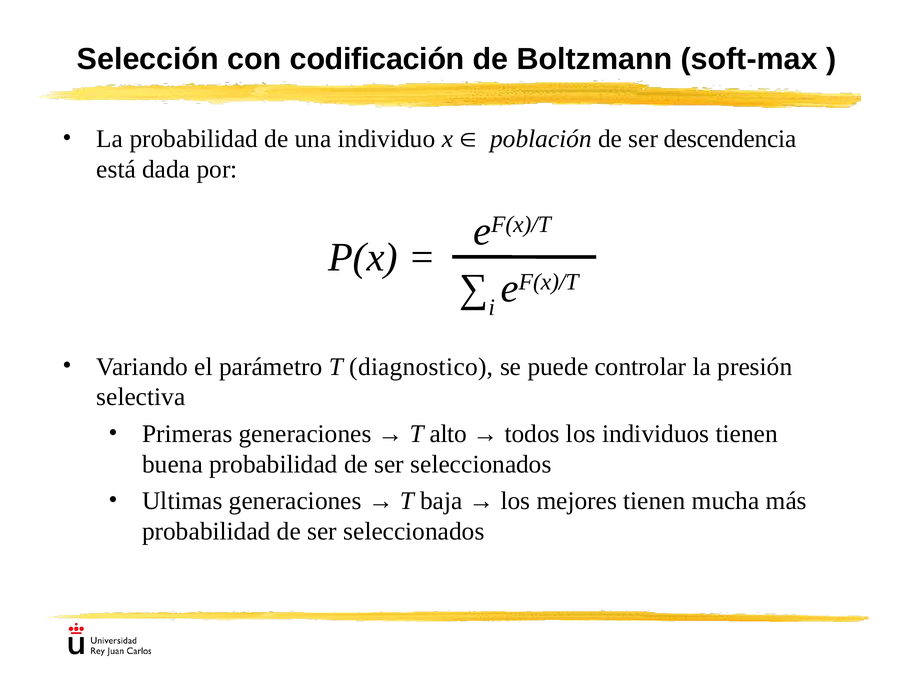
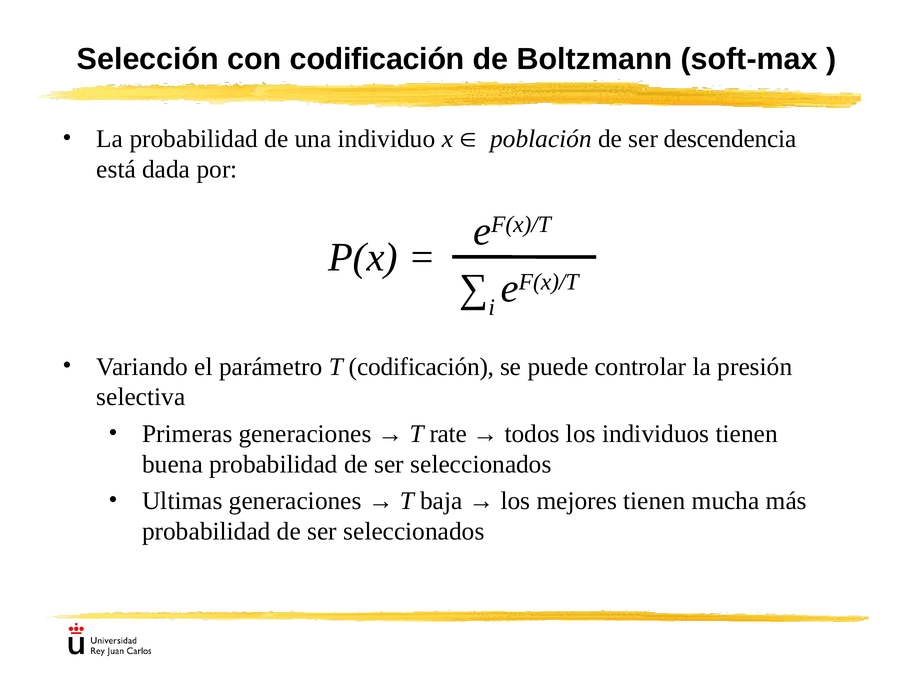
T diagnostico: diagnostico -> codificación (422, 367)
alto: alto -> rate (448, 434)
